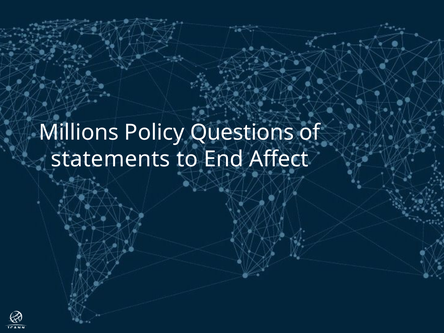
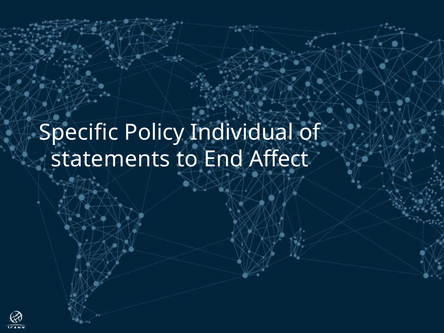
Millions: Millions -> Specific (79, 132)
Questions: Questions -> Individual (242, 132)
